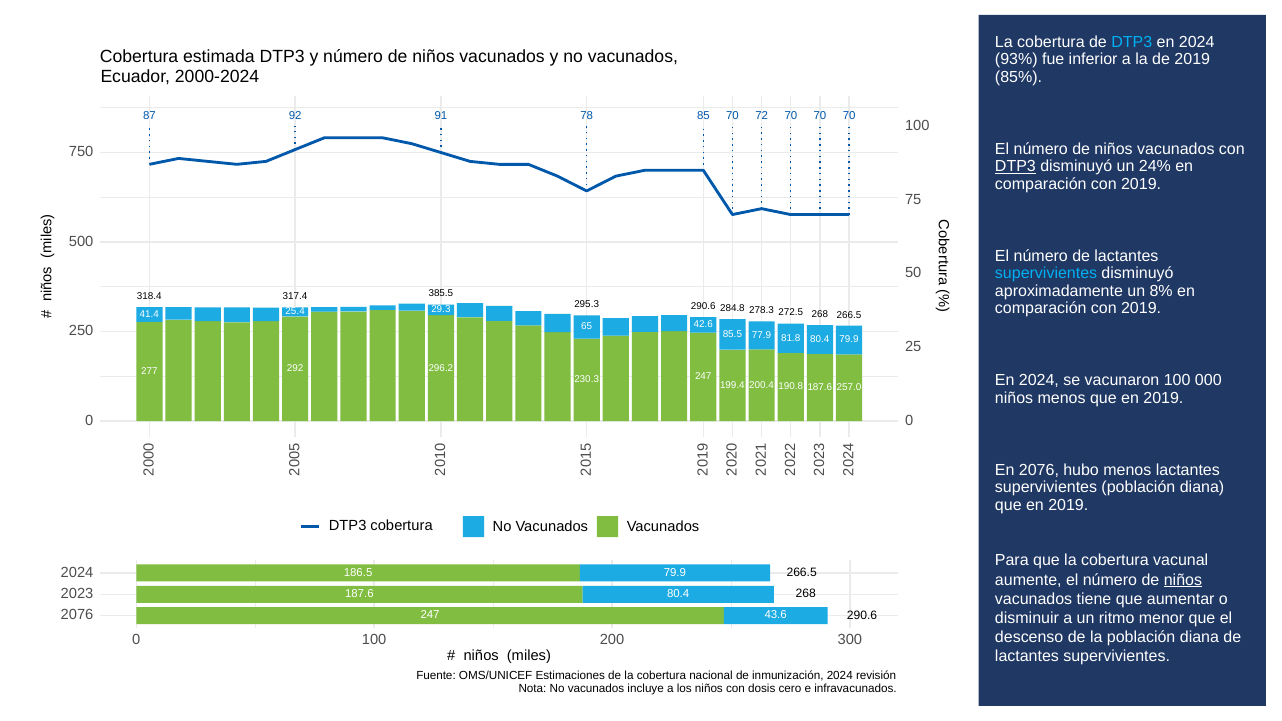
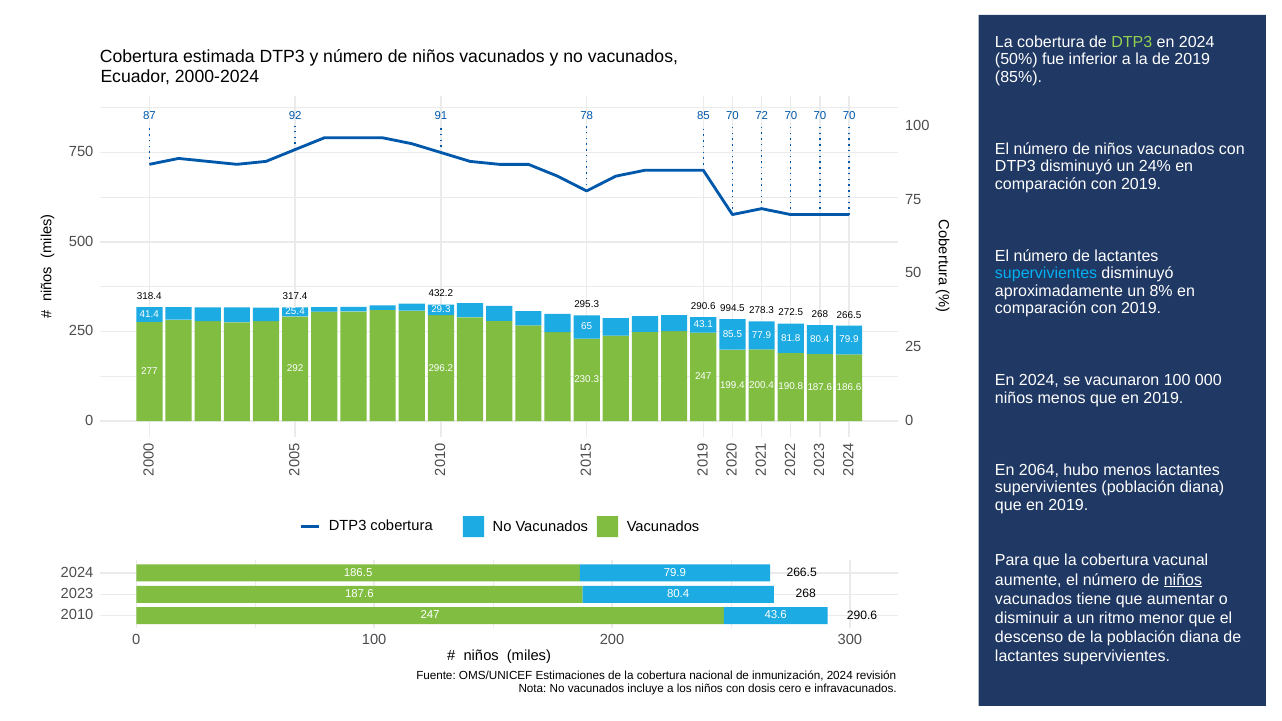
DTP3 colour: light blue -> light green (1132, 42)
93%: 93% -> 50% (1016, 59)
DTP3 underline: present -> none (1015, 166)
385.5: 385.5 -> 432.2 (441, 294)
284.8: 284.8 -> 994.5 (732, 308)
42.6: 42.6 -> 43.1 (703, 325)
257.0: 257.0 -> 186.6 (849, 388)
En 2076: 2076 -> 2064 (1039, 470)
2076: 2076 -> 2010 (77, 615)
